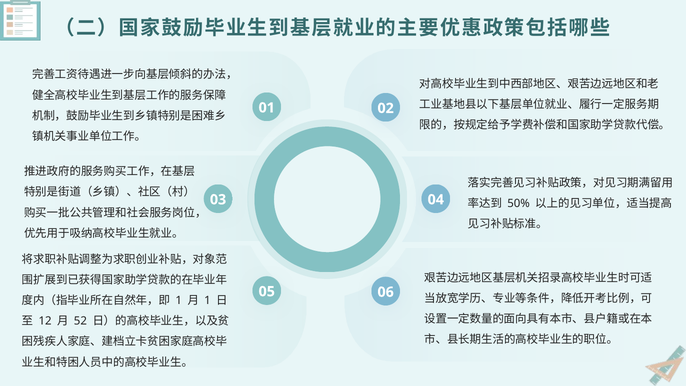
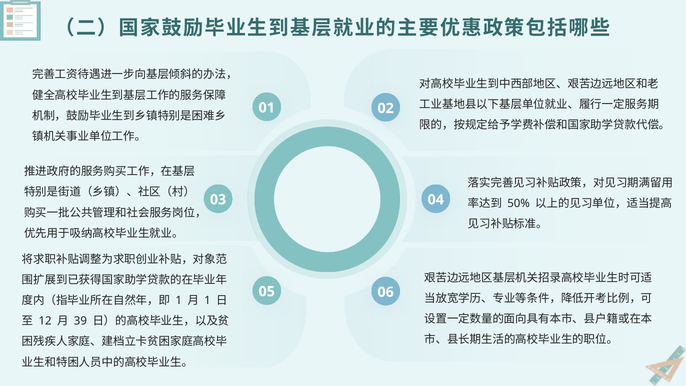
52: 52 -> 39 (80, 321)
